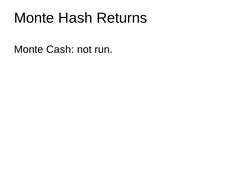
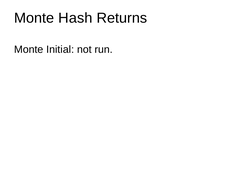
Cash: Cash -> Initial (60, 49)
